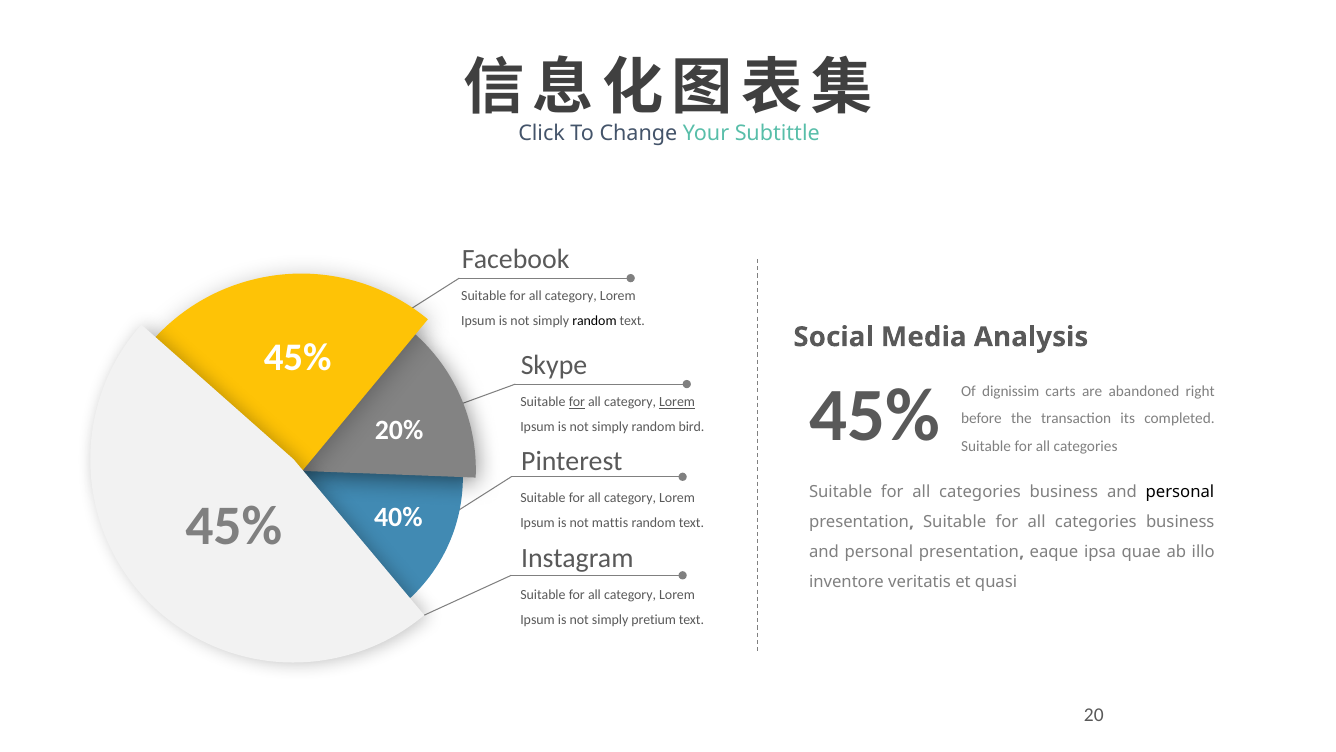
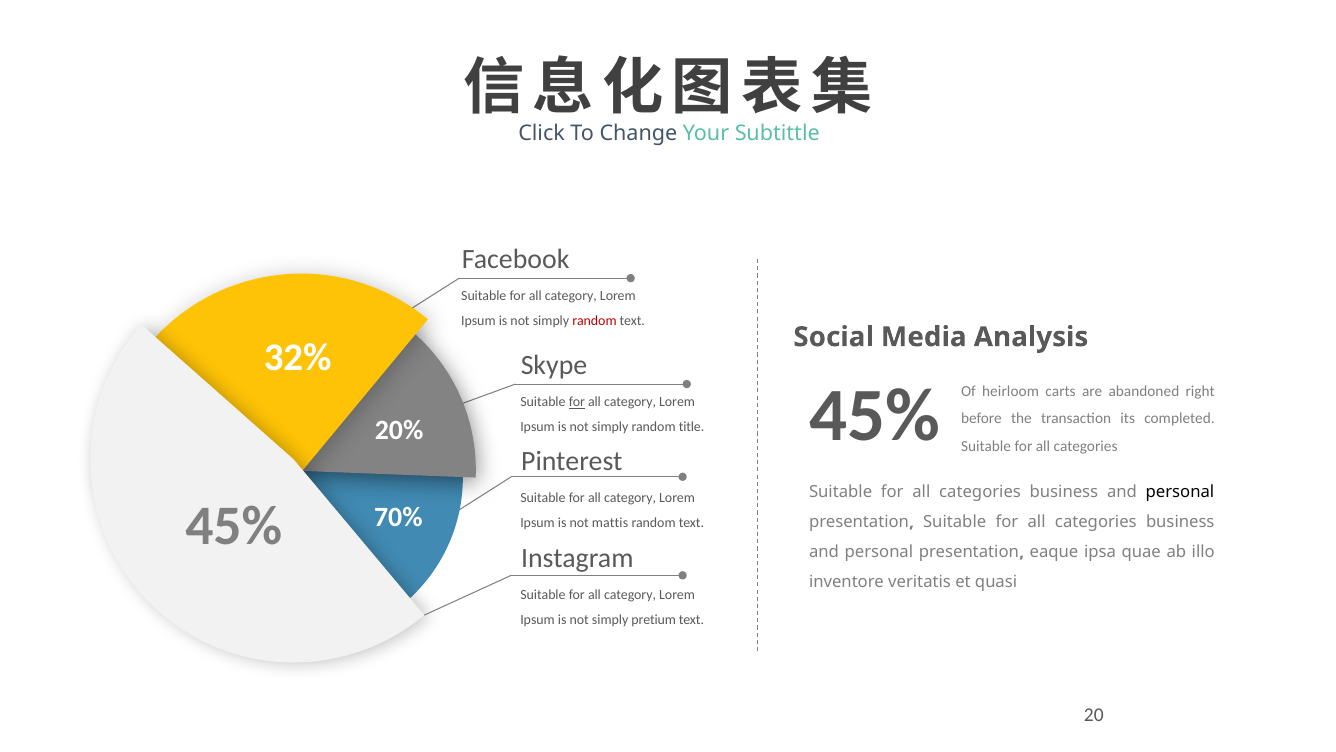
random colour: black -> red (594, 321)
45%: 45% -> 32% (298, 358)
dignissim: dignissim -> heirloom (1011, 391)
Lorem underline: present -> none (677, 402)
bird: bird -> title (692, 427)
40%: 40% -> 70% (398, 517)
